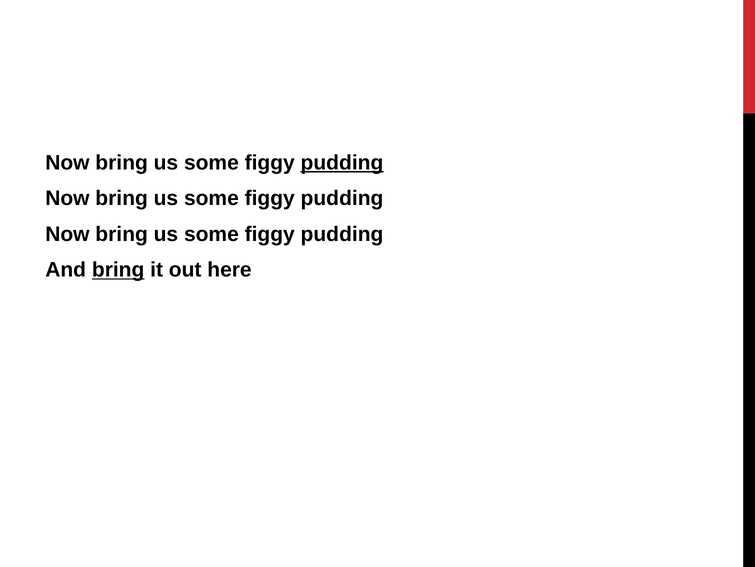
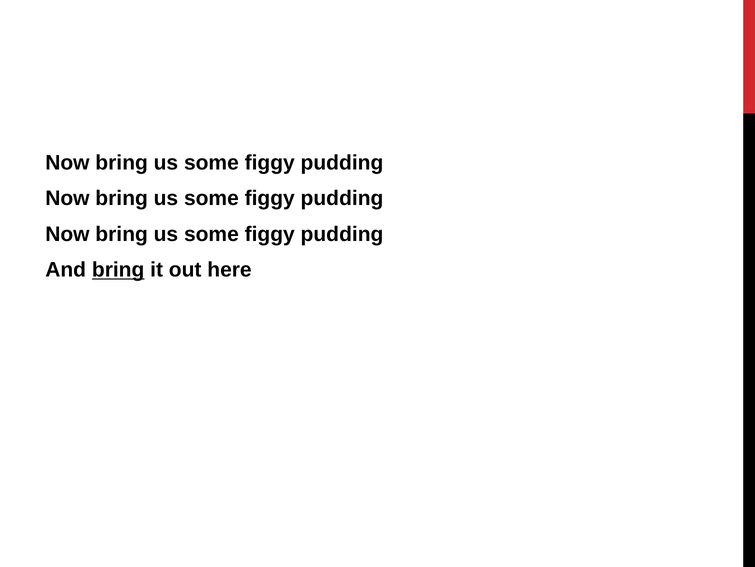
pudding underline: present -> none (342, 163)
